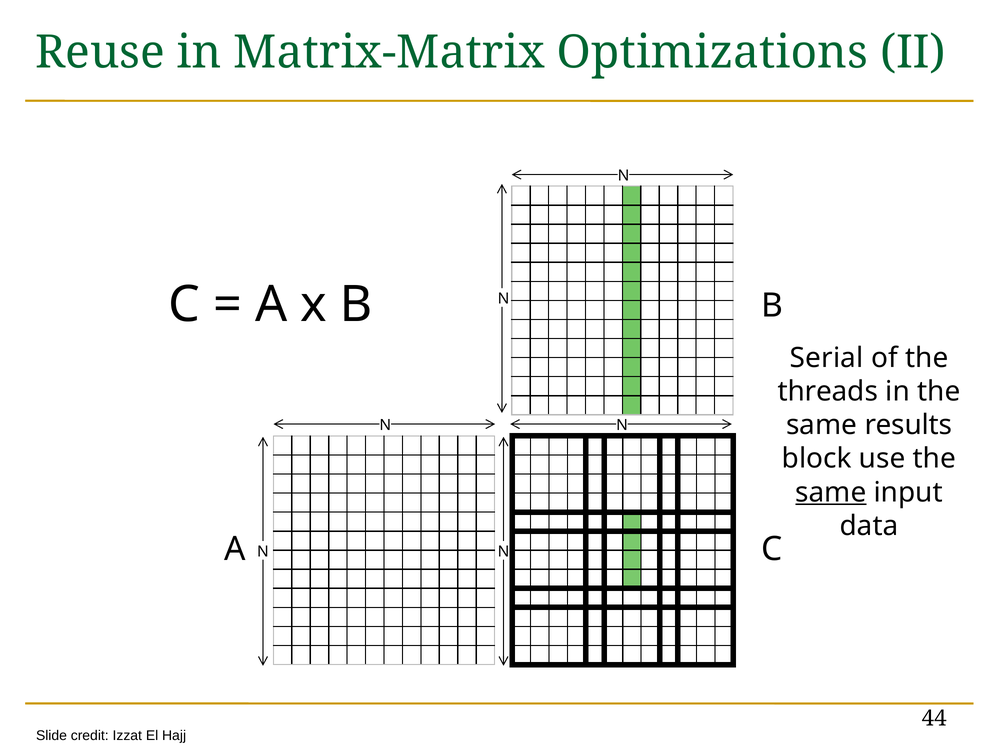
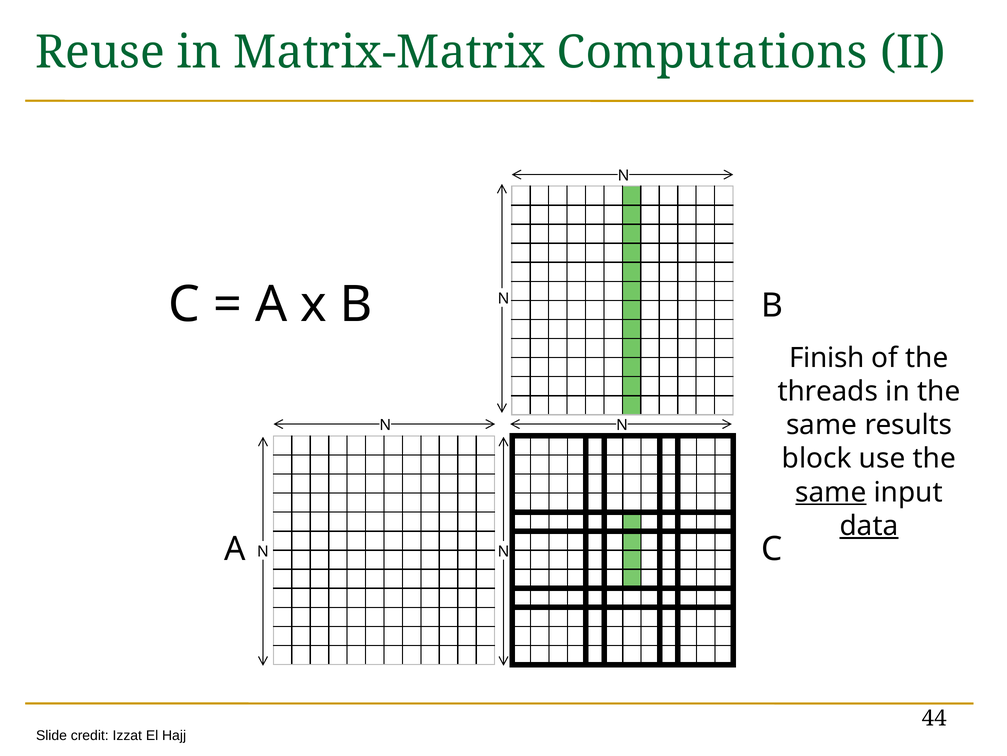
Optimizations: Optimizations -> Computations (712, 53)
Serial: Serial -> Finish (827, 358)
data underline: none -> present (869, 525)
